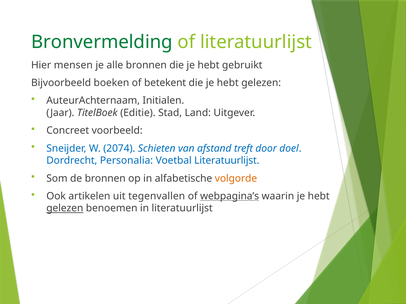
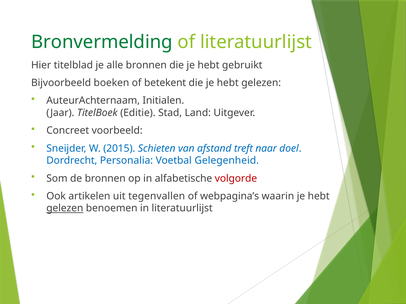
mensen: mensen -> titelblad (73, 65)
2074: 2074 -> 2015 (119, 149)
door: door -> naar (266, 149)
Voetbal Literatuurlijst: Literatuurlijst -> Gelegenheid (227, 161)
volgorde colour: orange -> red (236, 179)
webpagina’s underline: present -> none (230, 196)
